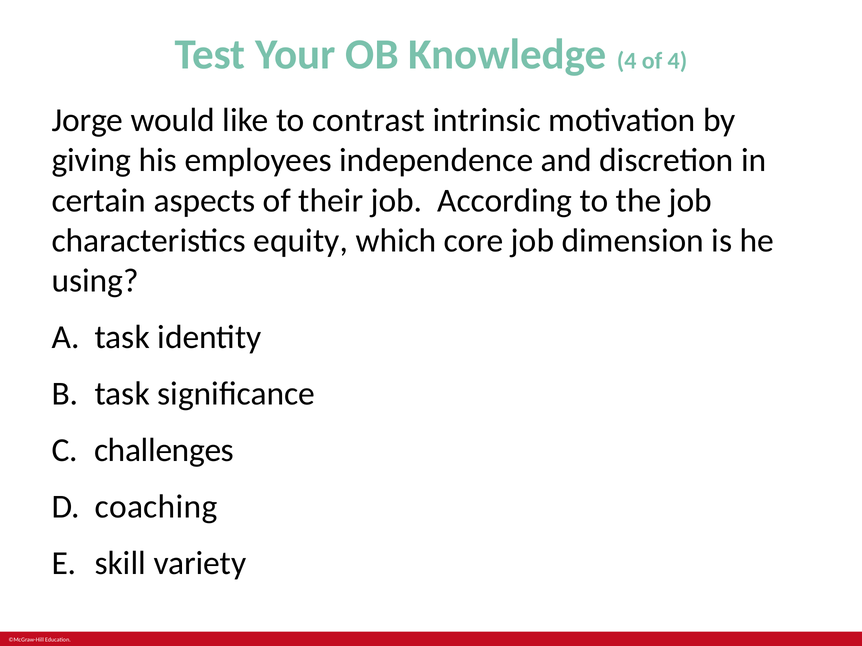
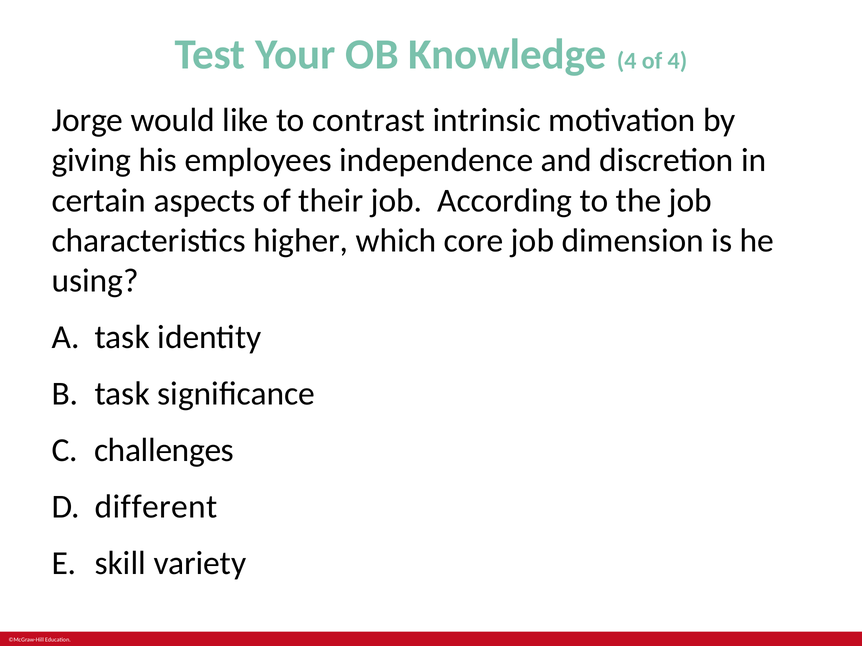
equity: equity -> higher (301, 241)
coaching: coaching -> different (156, 507)
